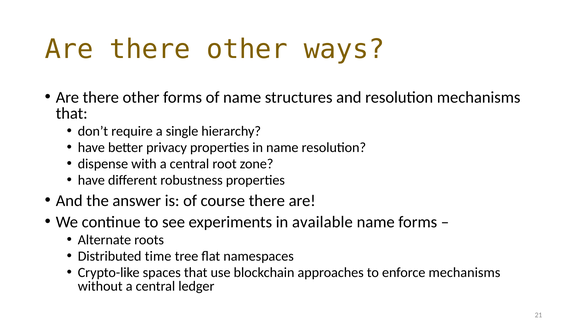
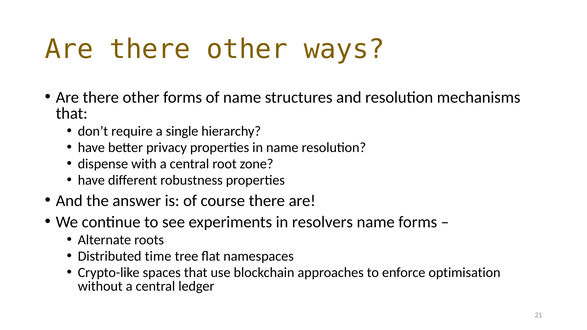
available: available -> resolvers (322, 222)
enforce mechanisms: mechanisms -> optimisation (465, 273)
